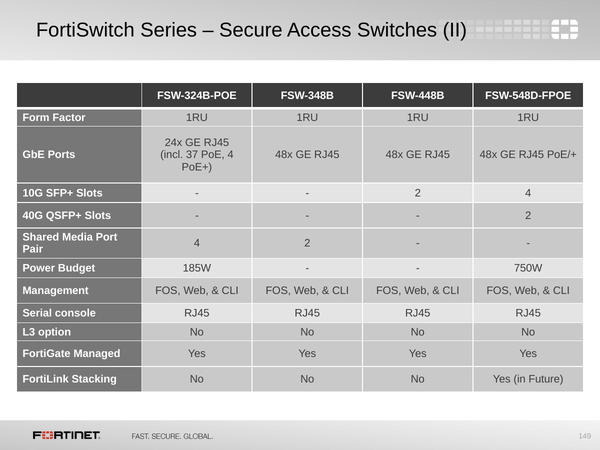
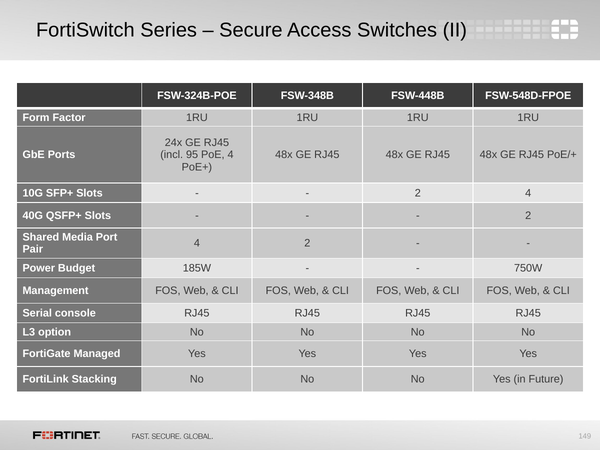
37: 37 -> 95 (192, 155)
